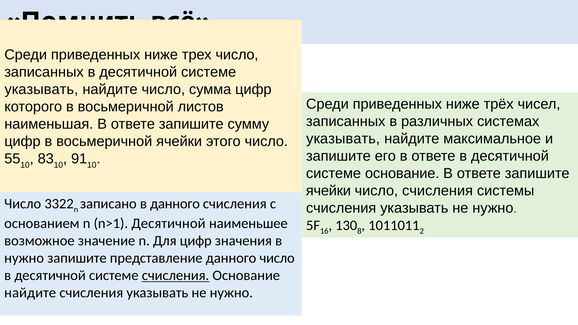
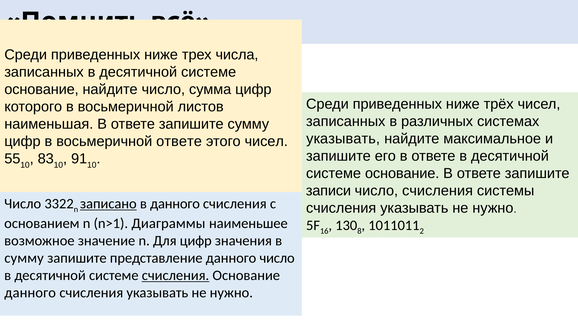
трех число: число -> числа (237, 55)
указывать: указывать -> основание (41, 90)
восьмеричной ячейки: ячейки -> ответе (179, 142)
этого число: число -> чисел (266, 142)
ячейки: ячейки -> записи (328, 191)
записано underline: none -> present (108, 204)
n>1 Десятичной: Десятичной -> Диаграммы (168, 224)
нужно: нужно -> сумму (24, 258)
найдите: найдите -> данного (30, 293)
